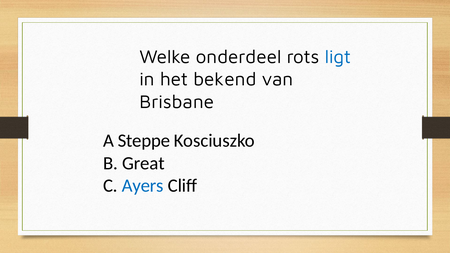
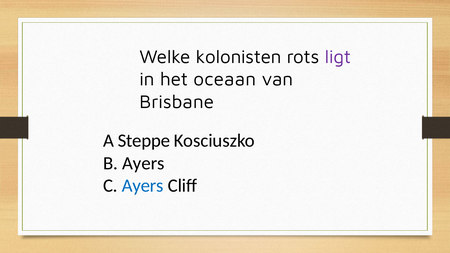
onderdeel: onderdeel -> kolonisten (239, 57)
ligt colour: blue -> purple (338, 57)
bekend: bekend -> oceaan (225, 79)
B Great: Great -> Ayers (143, 163)
